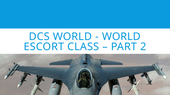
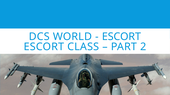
WORLD: WORLD -> ESCORT (121, 37)
